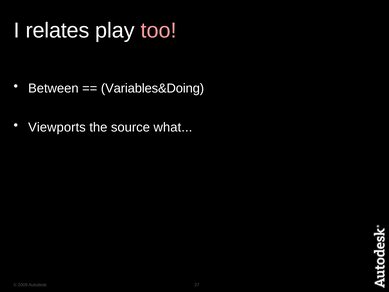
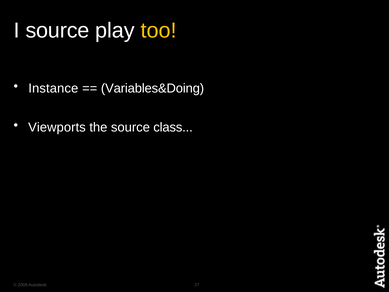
I relates: relates -> source (57, 30)
too colour: pink -> yellow (159, 30)
Between: Between -> Instance (53, 88)
what: what -> class (173, 127)
